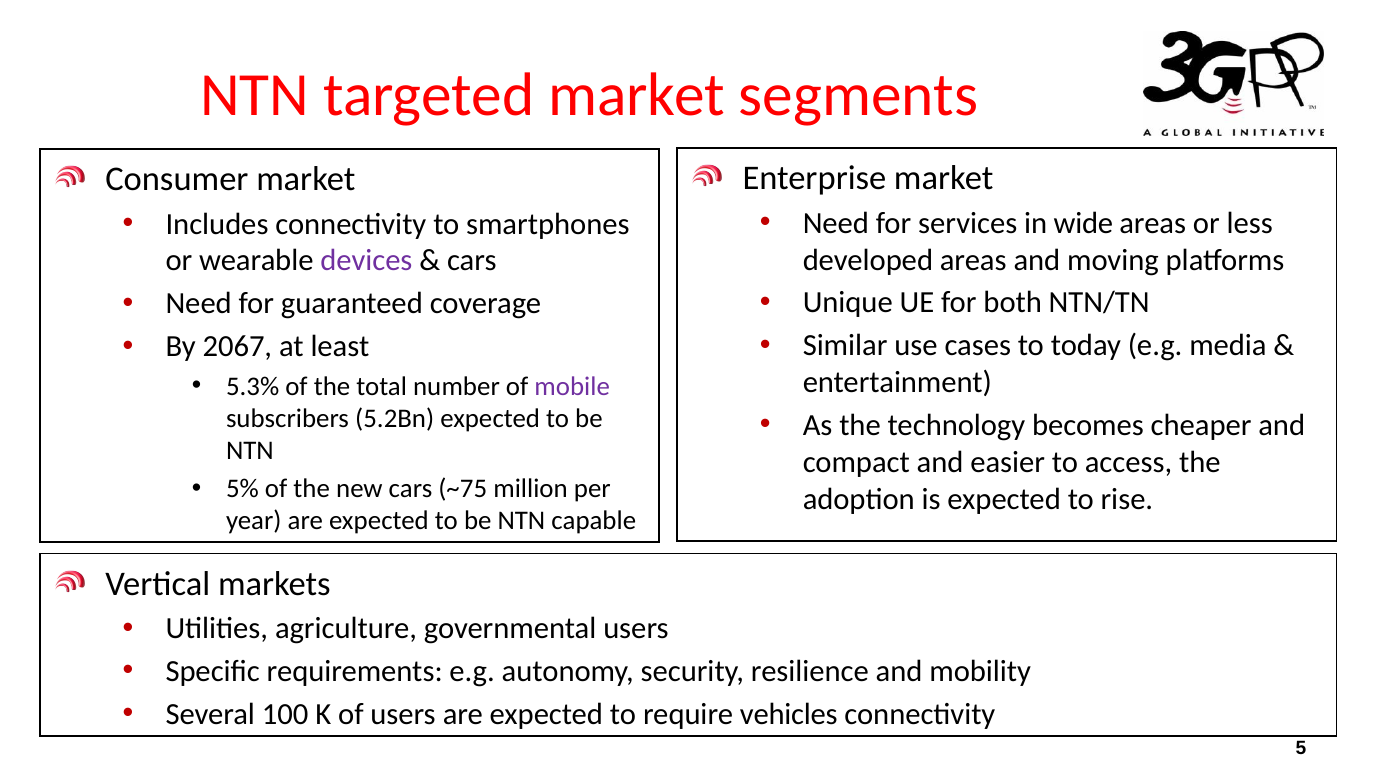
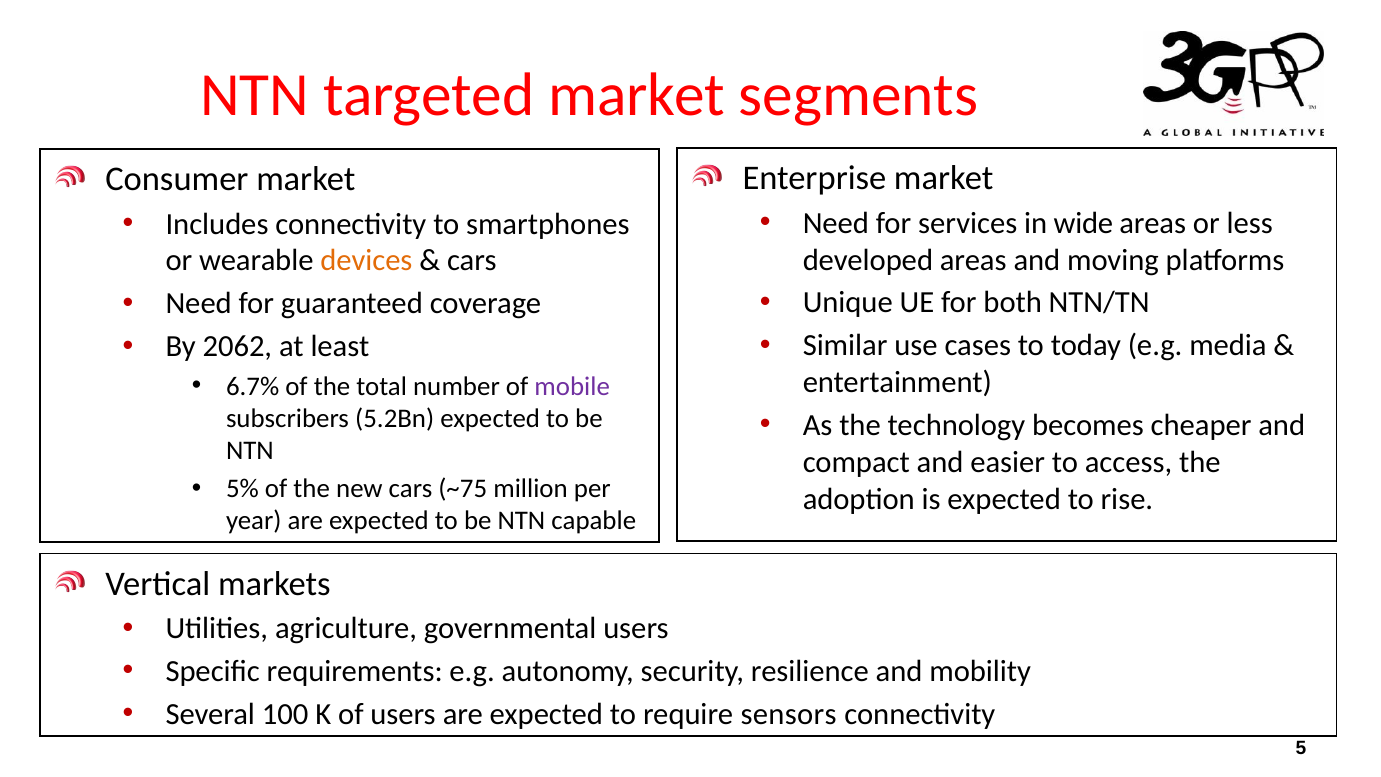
devices colour: purple -> orange (366, 261)
2067: 2067 -> 2062 (237, 347)
5.3%: 5.3% -> 6.7% (253, 386)
vehicles: vehicles -> sensors (789, 714)
